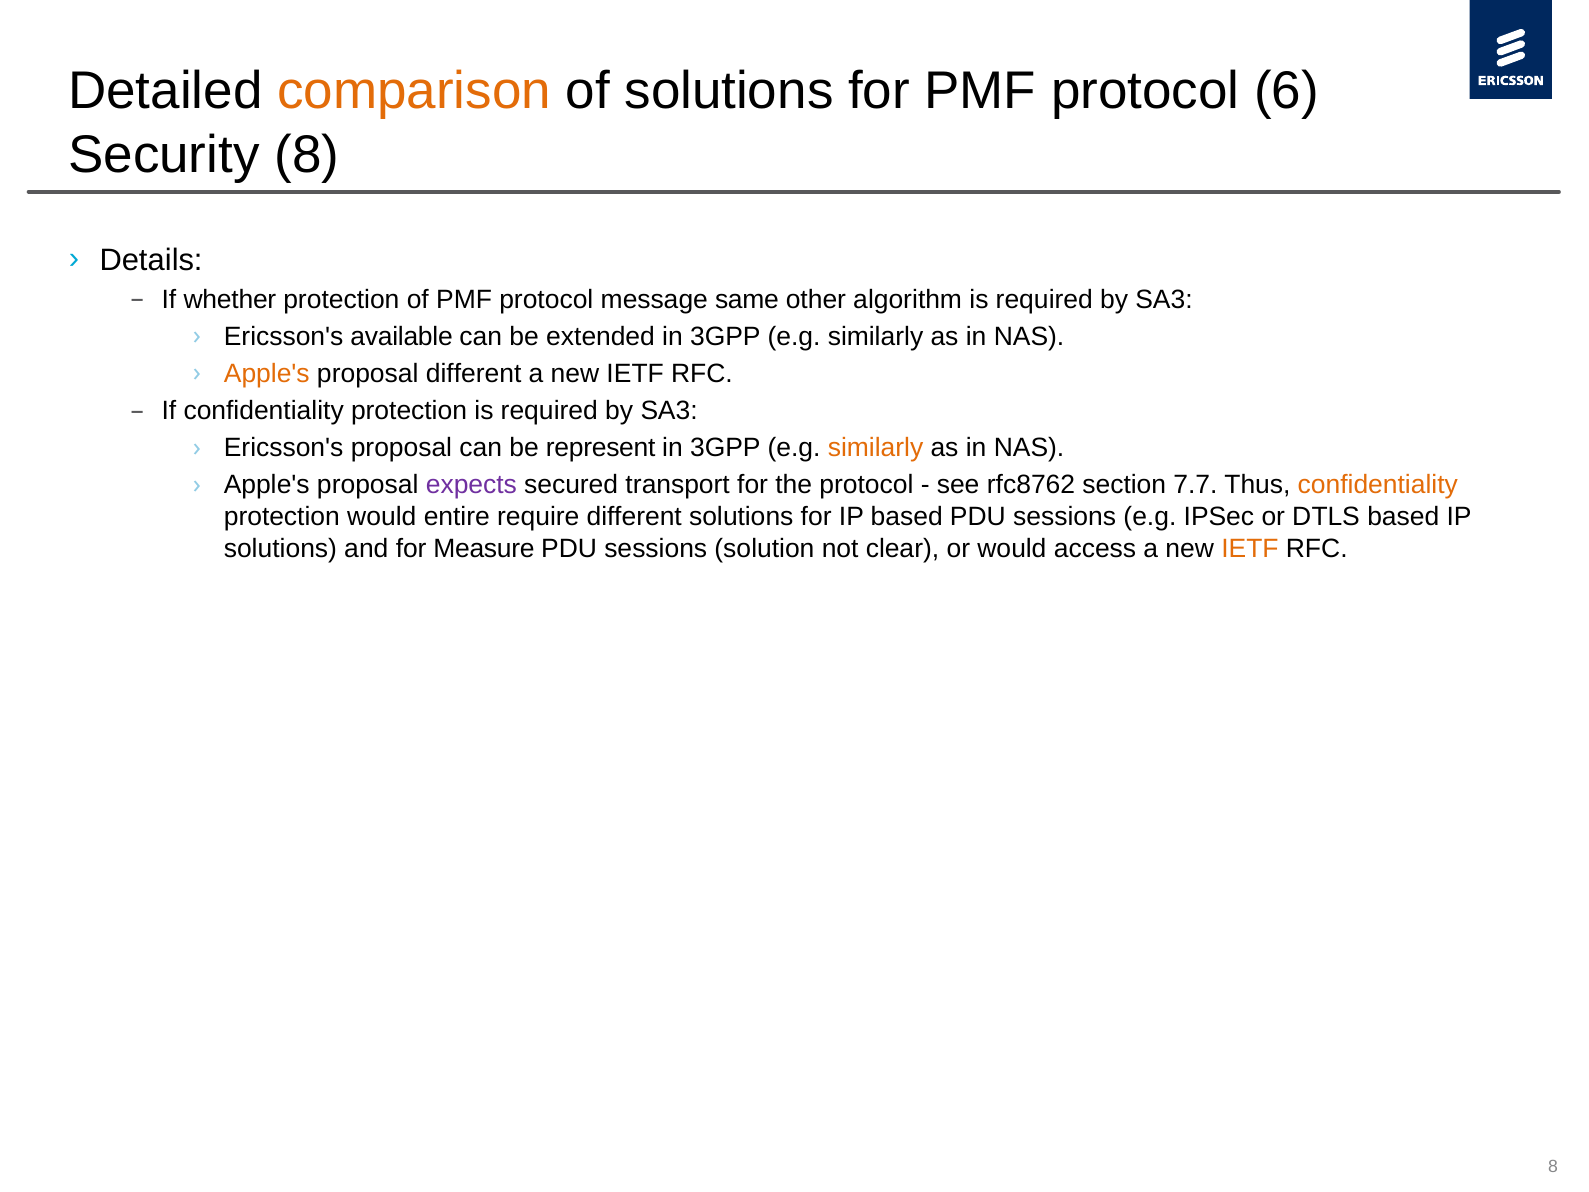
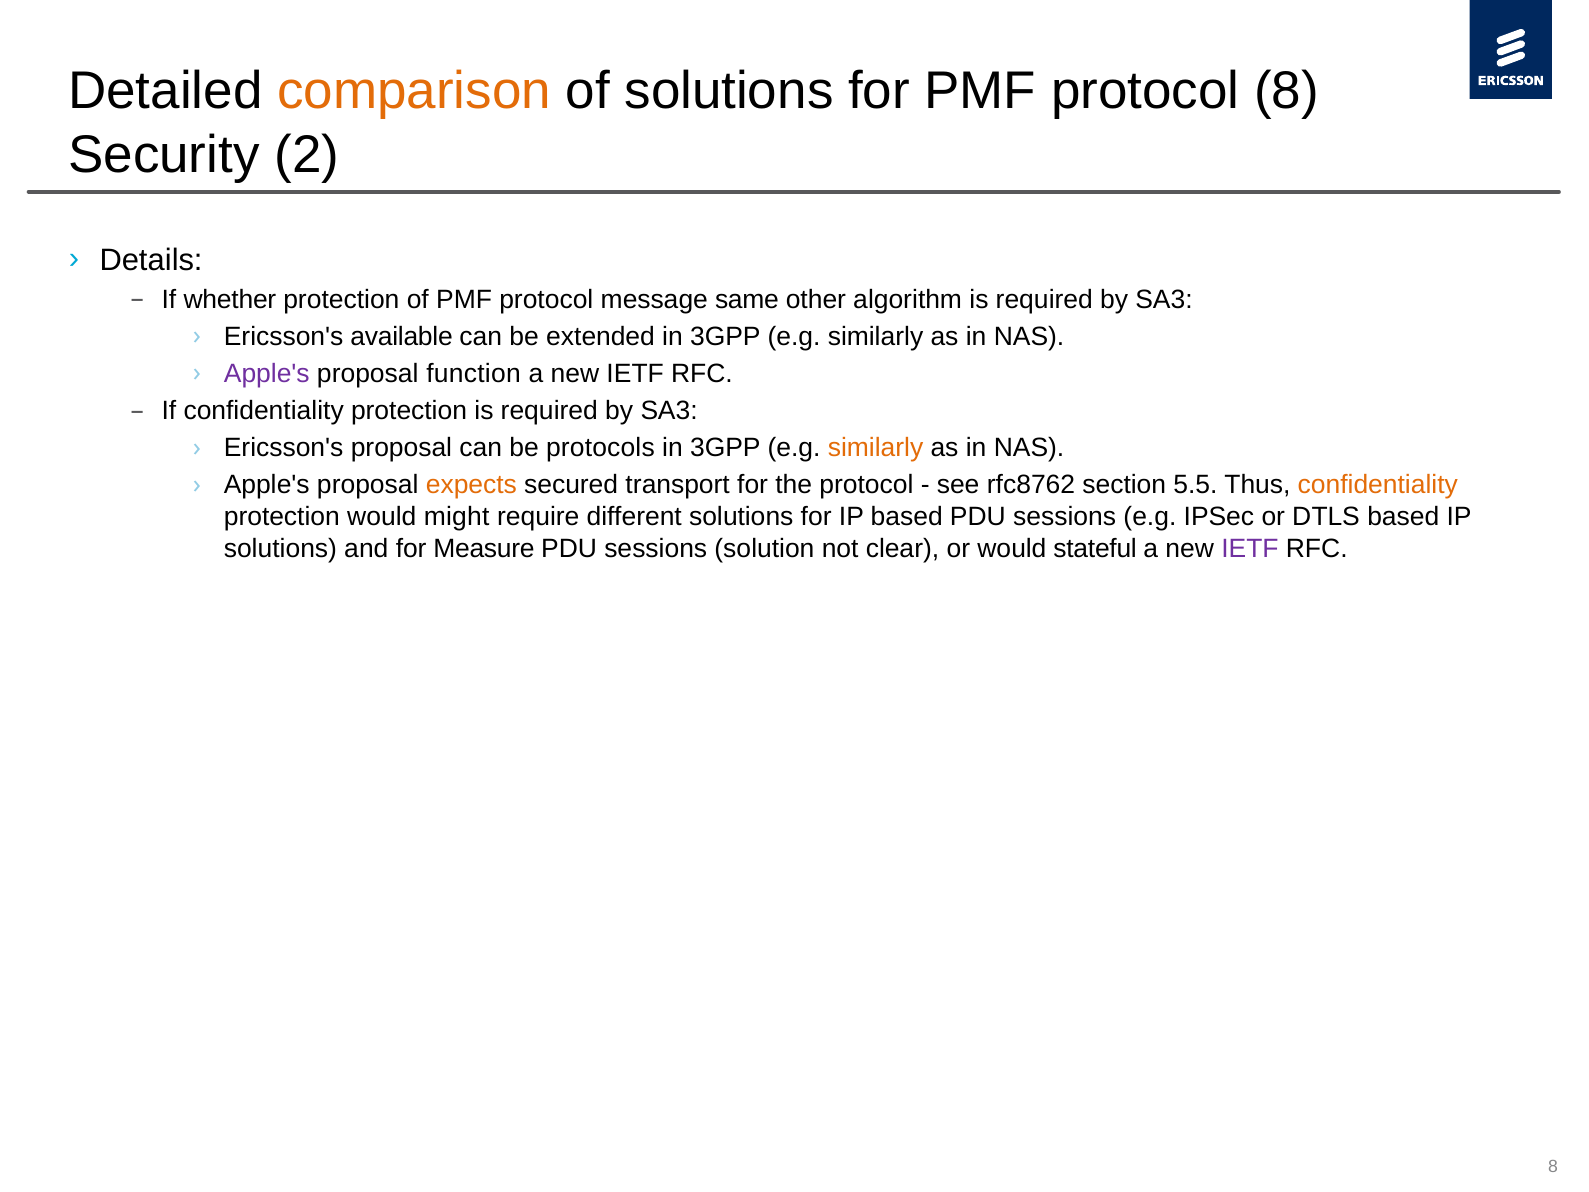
protocol 6: 6 -> 8 (1286, 91)
Security 8: 8 -> 2 (307, 155)
Apple's colour: orange -> purple (267, 374)
proposal different: different -> function (473, 374)
represent: represent -> protocols (600, 448)
expects colour: purple -> orange (471, 485)
7.7: 7.7 -> 5.5 (1195, 485)
entire: entire -> might (457, 517)
access: access -> stateful (1095, 548)
IETF colour: orange -> purple (1250, 548)
